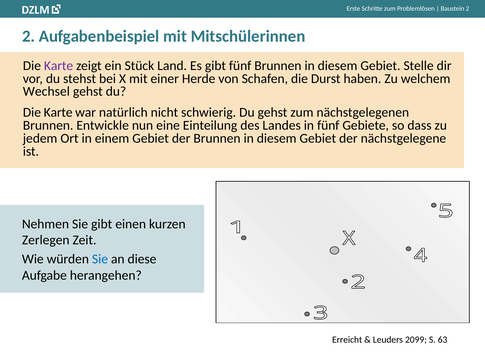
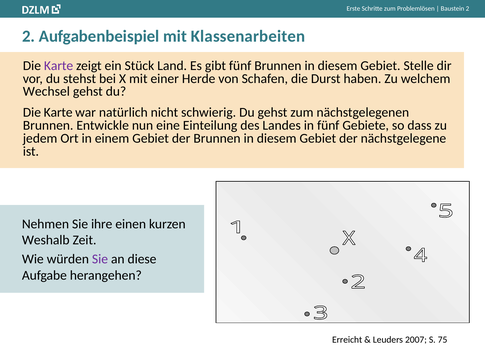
Mitschülerinnen: Mitschülerinnen -> Klassenarbeiten (248, 36)
Sie gibt: gibt -> ihre (102, 224)
Zerlegen: Zerlegen -> Weshalb (46, 240)
Sie colour: blue -> purple (100, 259)
2099: 2099 -> 2007 (416, 340)
63: 63 -> 75 (443, 340)
